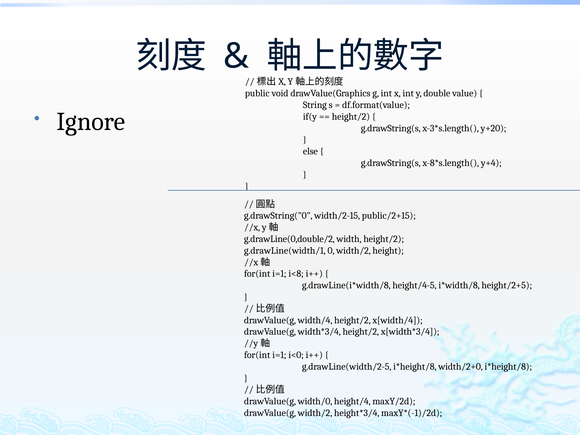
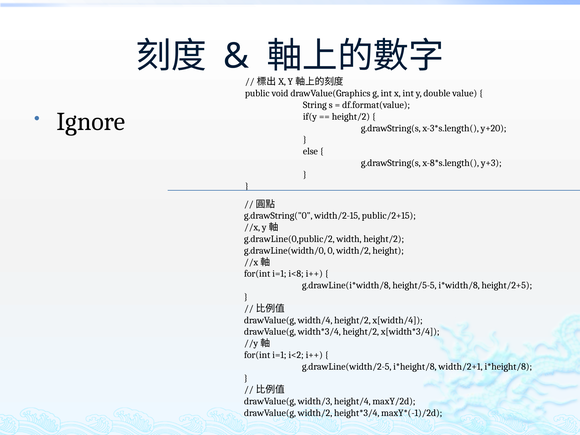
y+4: y+4 -> y+3 (491, 163)
g.drawLine(0,double/2: g.drawLine(0,double/2 -> g.drawLine(0,public/2 (289, 239)
g.drawLine(width/1: g.drawLine(width/1 -> g.drawLine(width/0 (285, 251)
height/4-5: height/4-5 -> height/5-5 (415, 285)
i<0: i<0 -> i<2 (296, 355)
width/2+0: width/2+0 -> width/2+1 (461, 367)
width/0: width/0 -> width/3 (315, 401)
